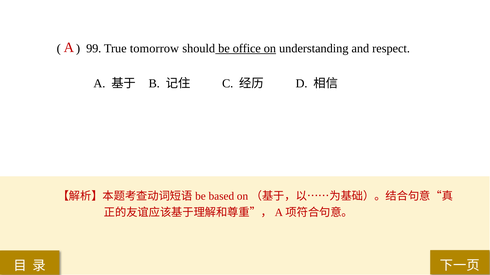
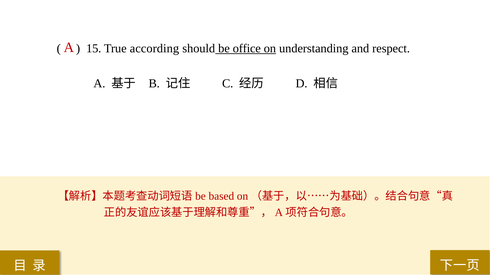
99: 99 -> 15 (94, 49)
tomorrow: tomorrow -> according (154, 49)
